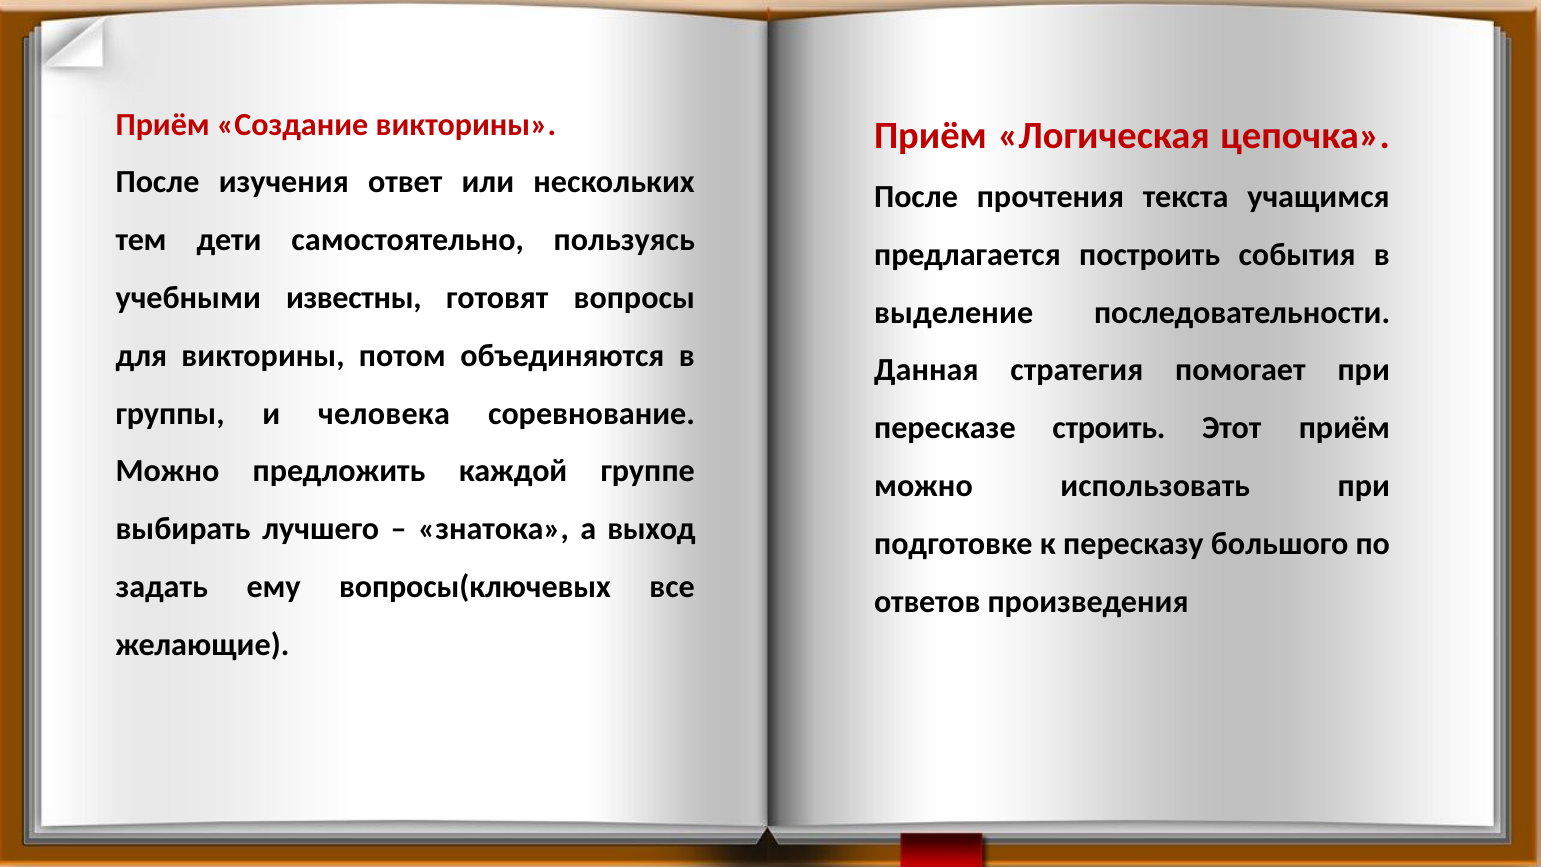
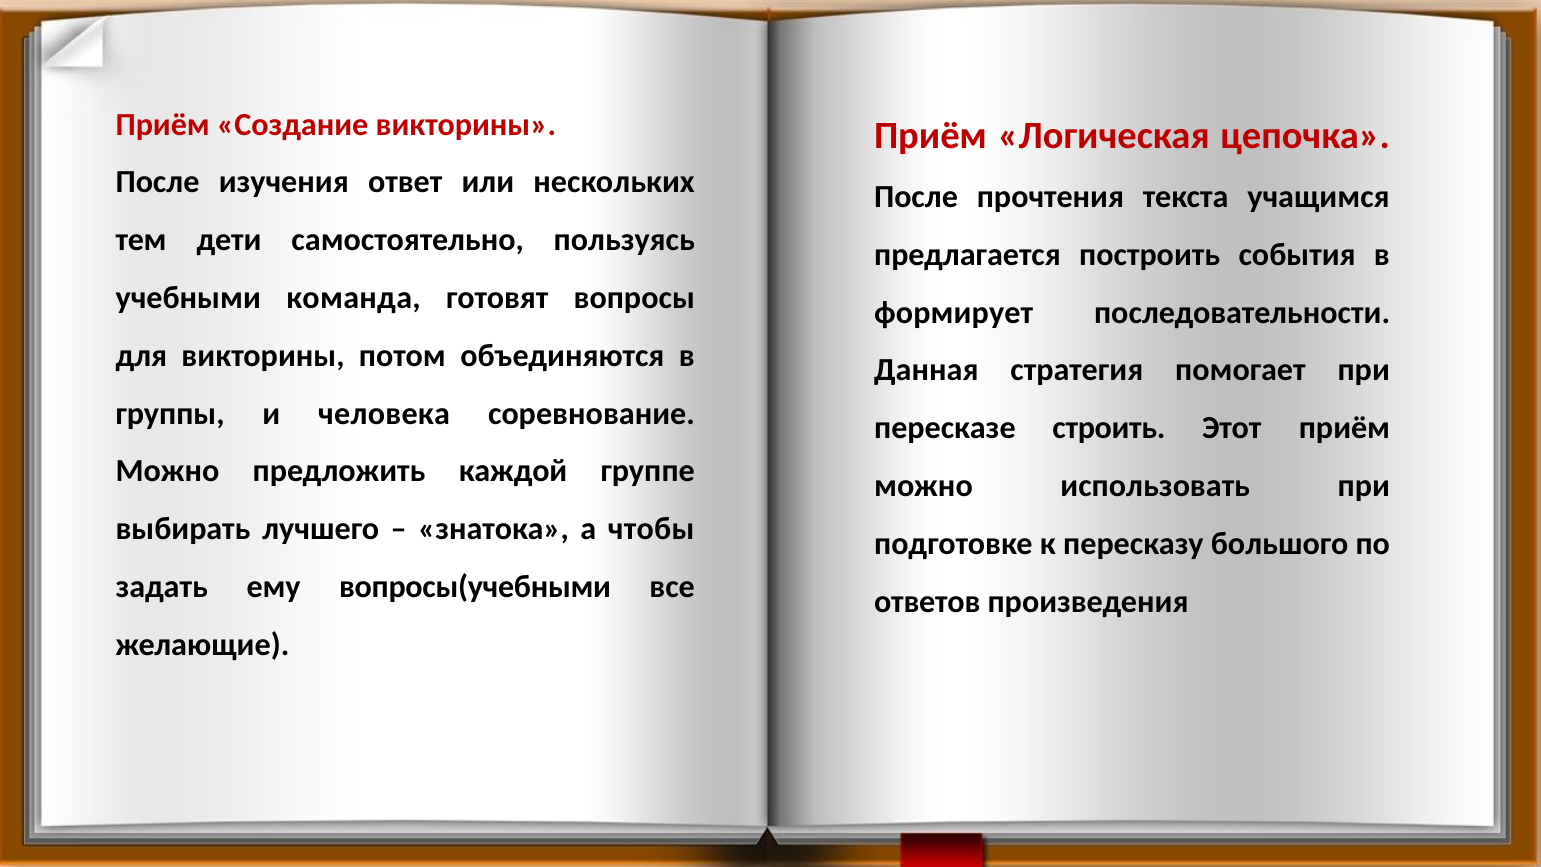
известны: известны -> команда (353, 298)
выделение: выделение -> формирует (954, 312)
выход: выход -> чтобы (651, 529)
вопросы(ключевых: вопросы(ключевых -> вопросы(учебными (475, 587)
